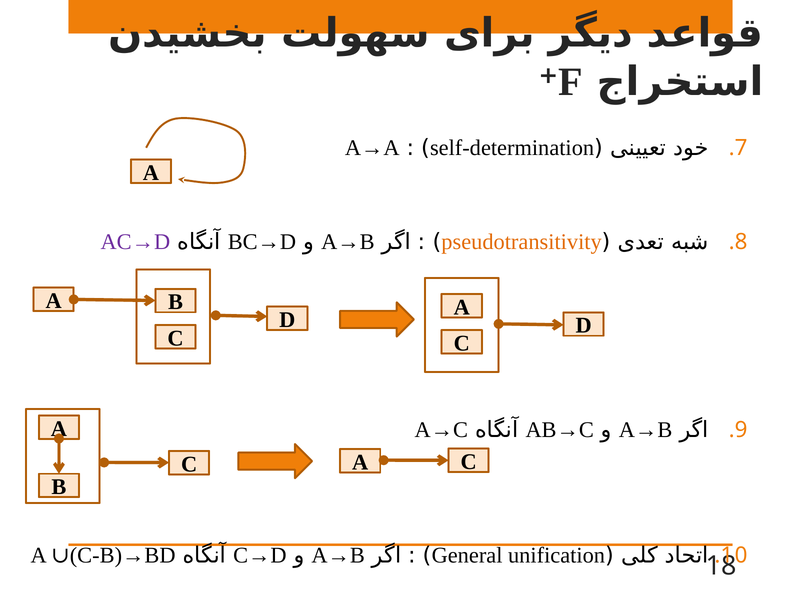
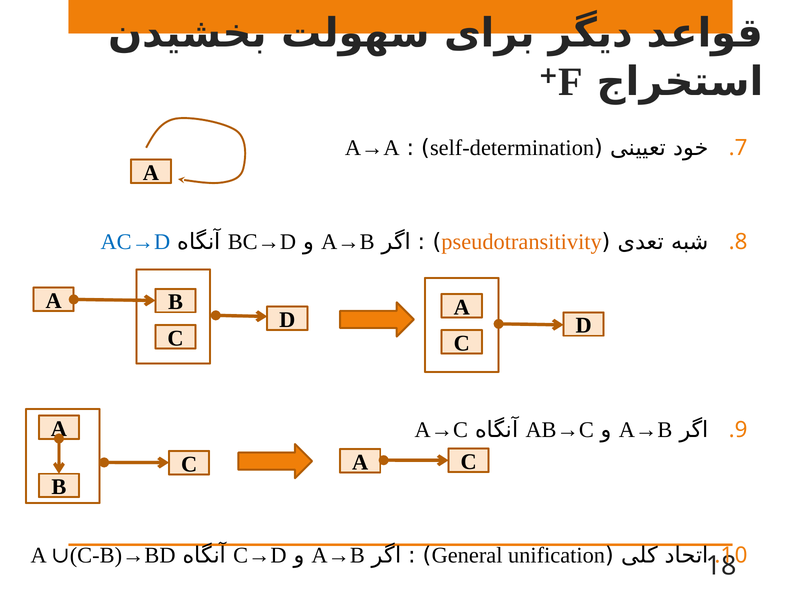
AC→D colour: purple -> blue (135, 242)
